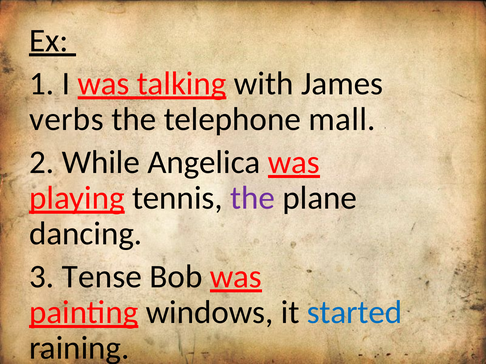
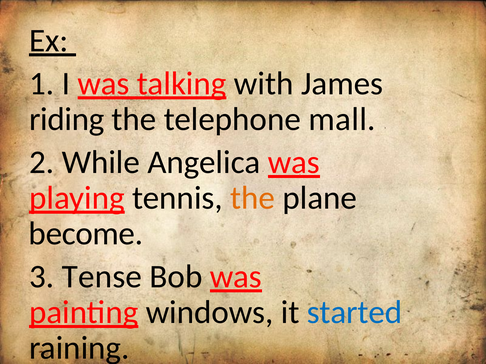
verbs: verbs -> riding (67, 120)
the colour: purple -> orange (253, 198)
dancing: dancing -> become (86, 234)
